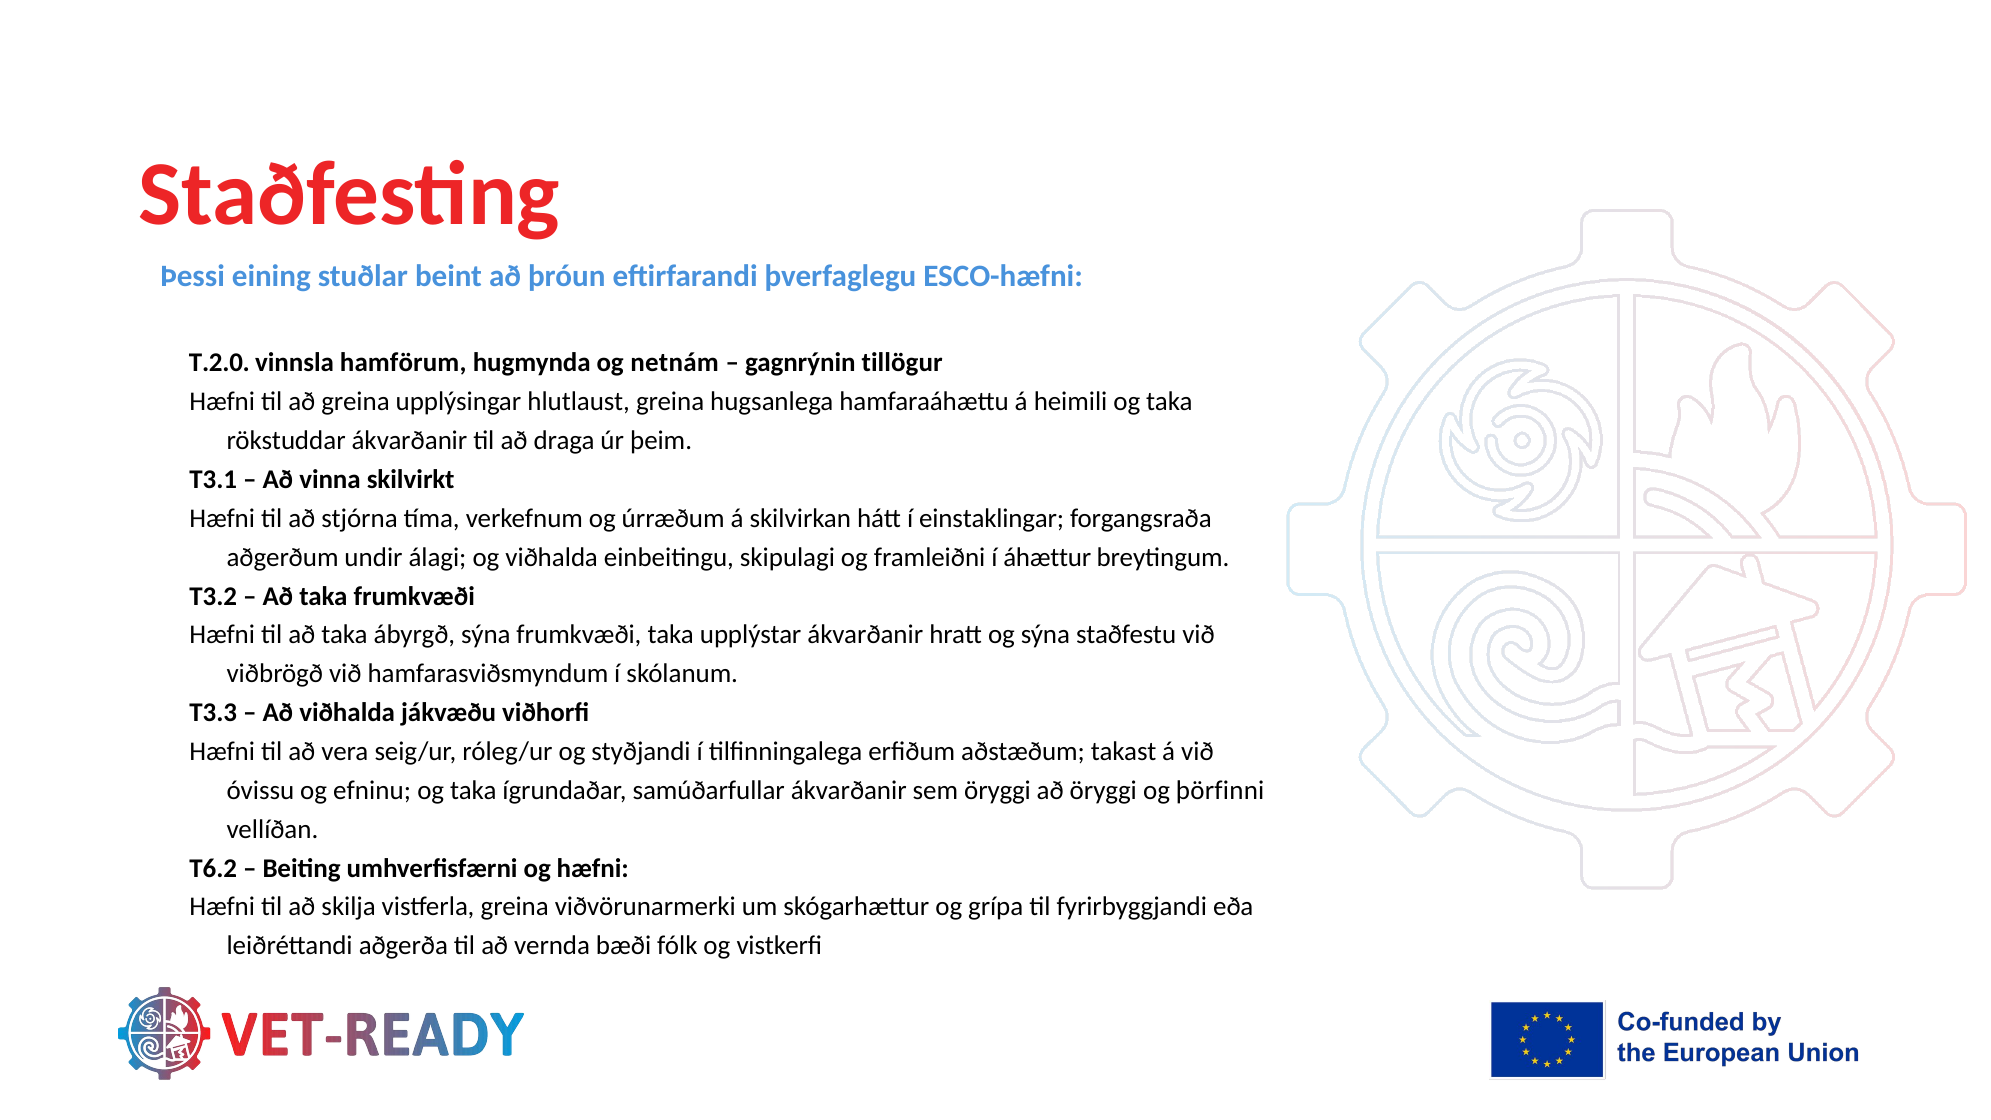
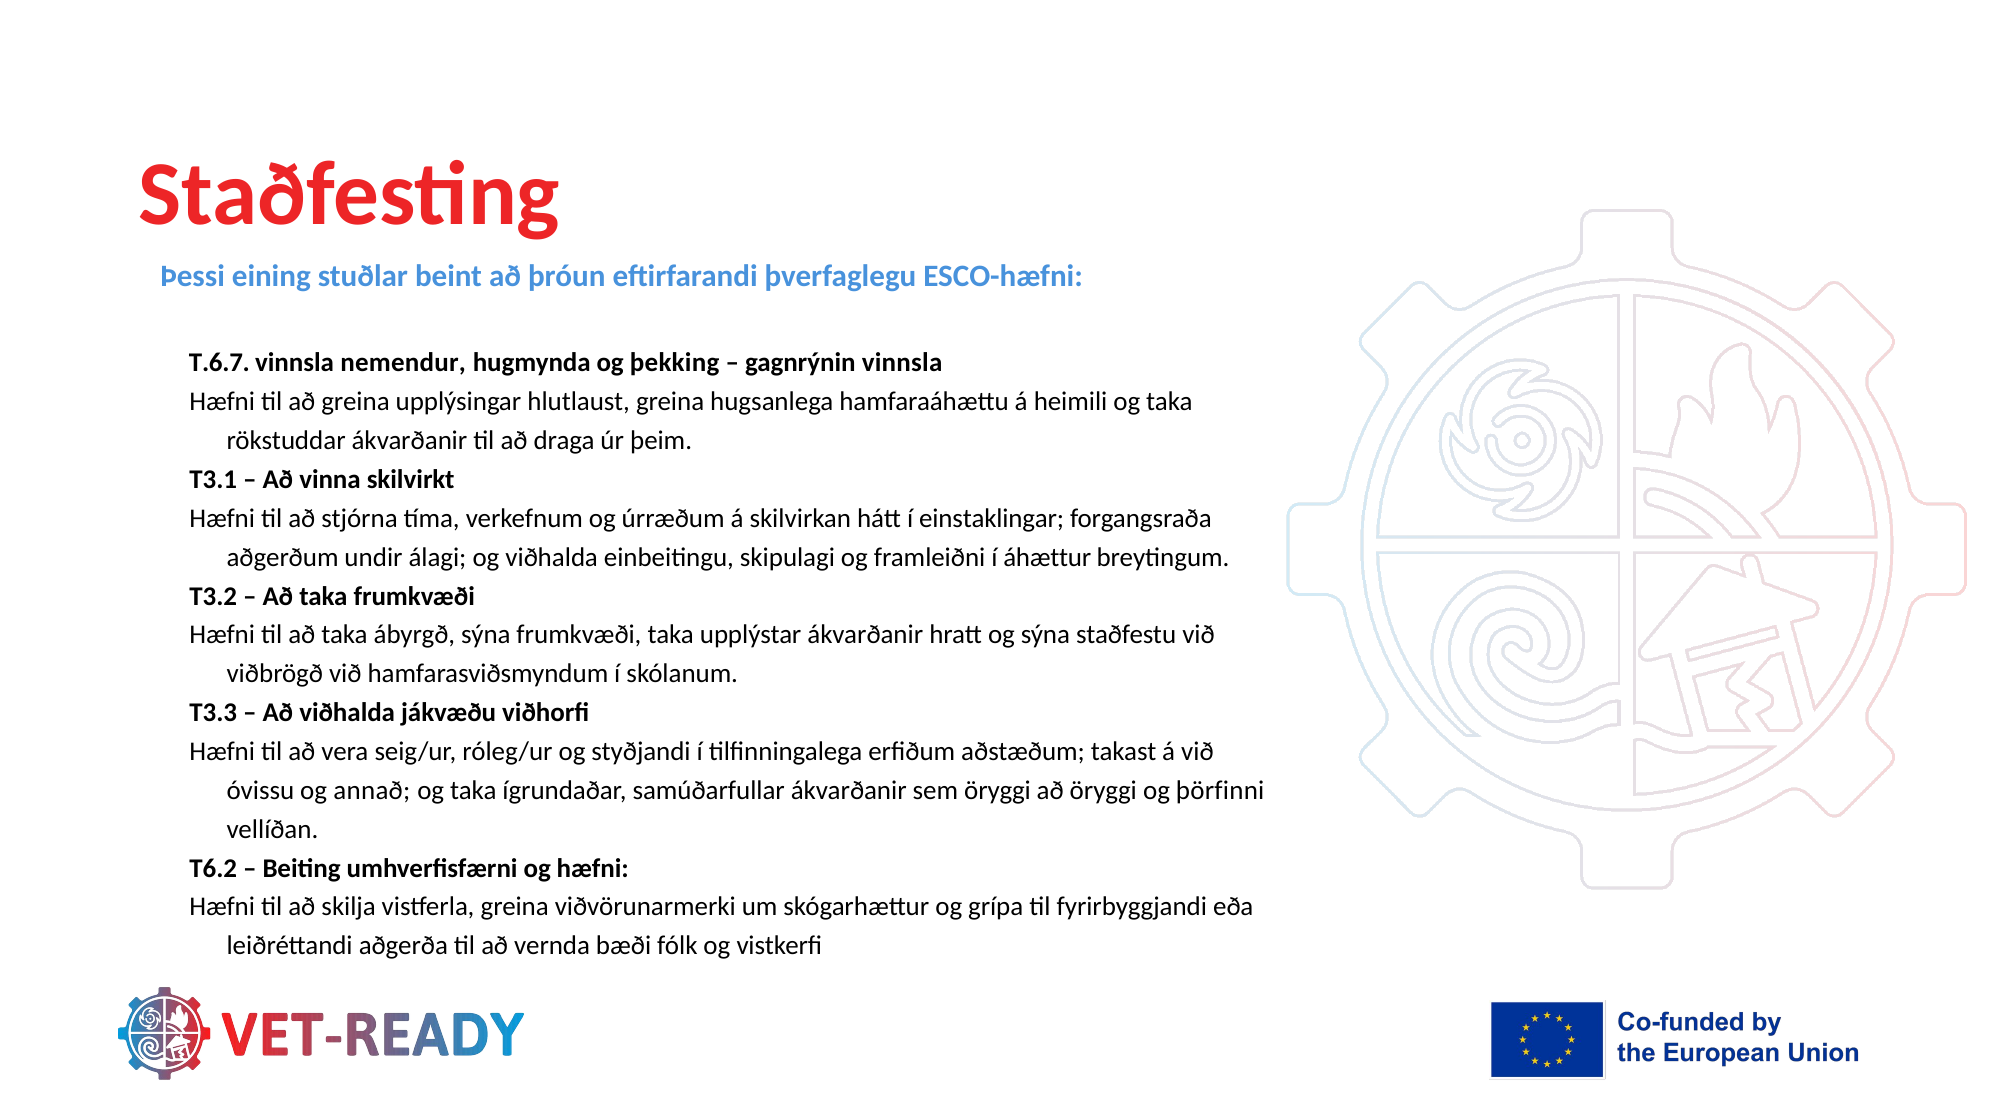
T.2.0: T.2.0 -> T.6.7 (219, 363)
hamförum: hamförum -> nemendur (403, 363)
netnám: netnám -> þekking (675, 363)
gagnrýnin tillögur: tillögur -> vinnsla (902, 363)
efninu: efninu -> annað (372, 790)
